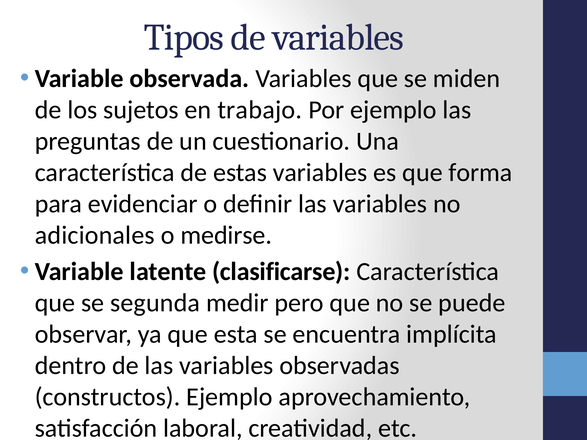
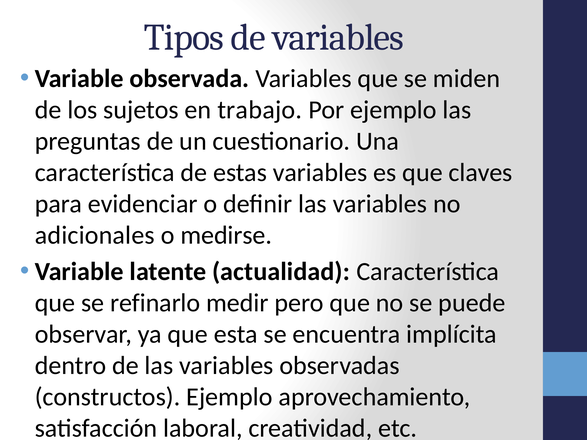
forma: forma -> claves (481, 173)
clasificarse: clasificarse -> actualidad (281, 272)
segunda: segunda -> refinarlo (155, 303)
